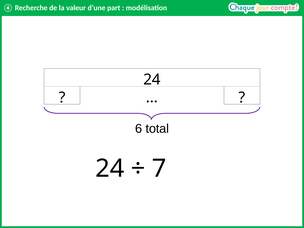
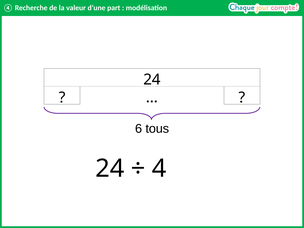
total: total -> tous (157, 129)
7: 7 -> 4 (159, 169)
